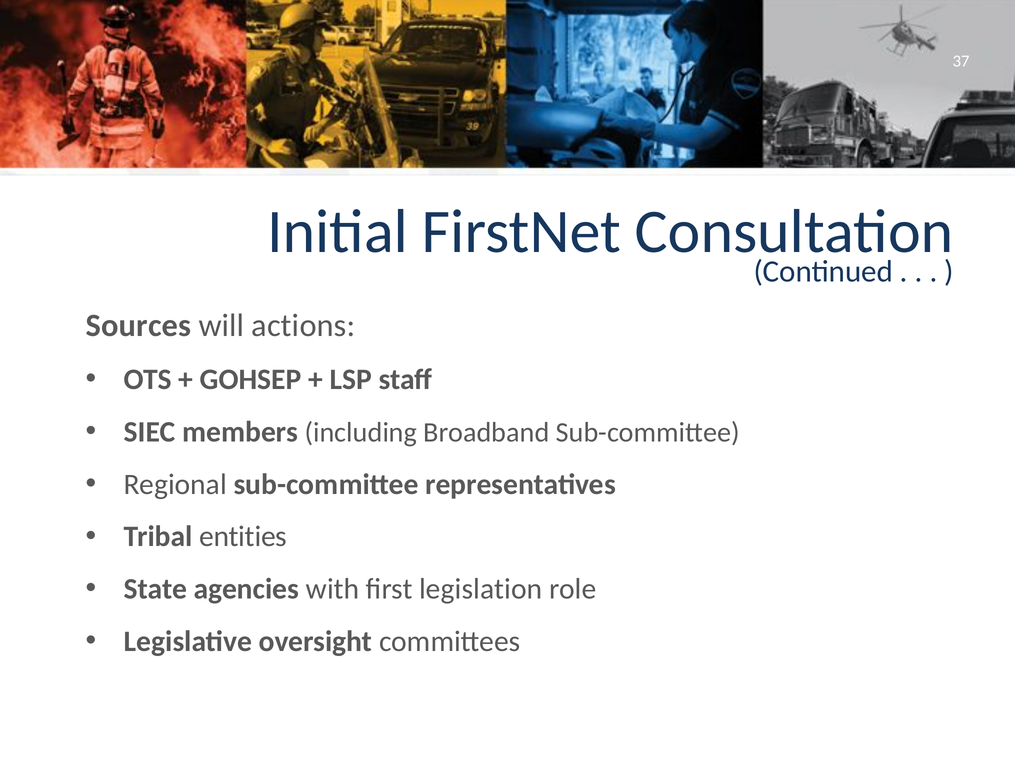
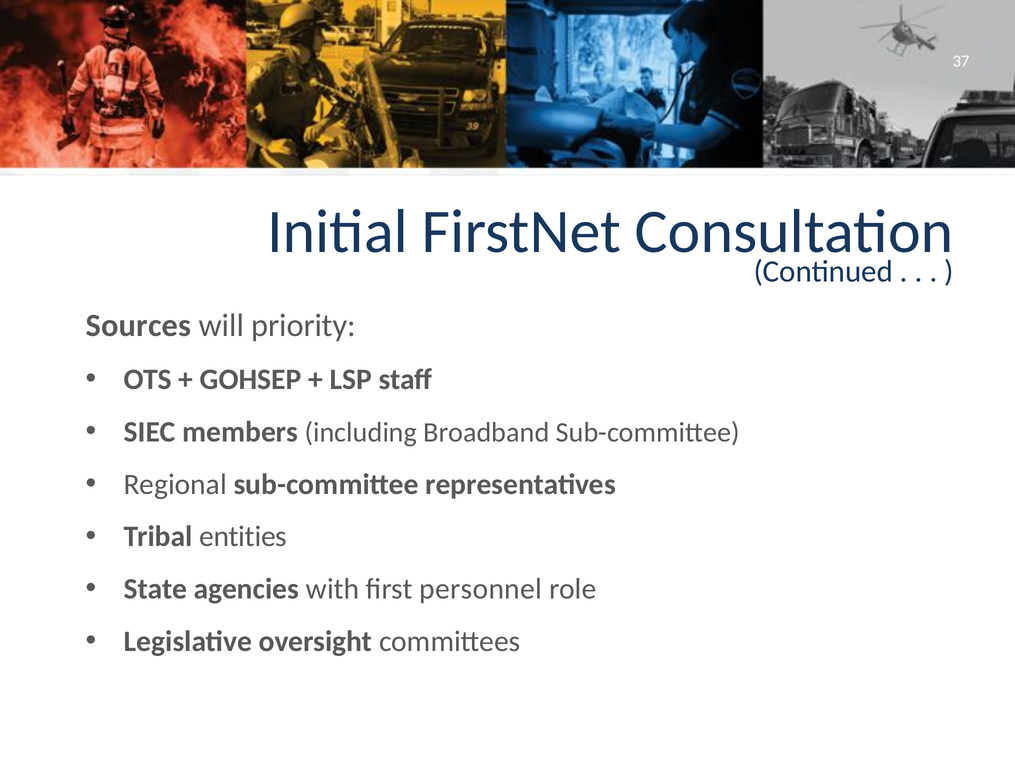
actions: actions -> priority (304, 326)
legislation: legislation -> personnel (481, 589)
